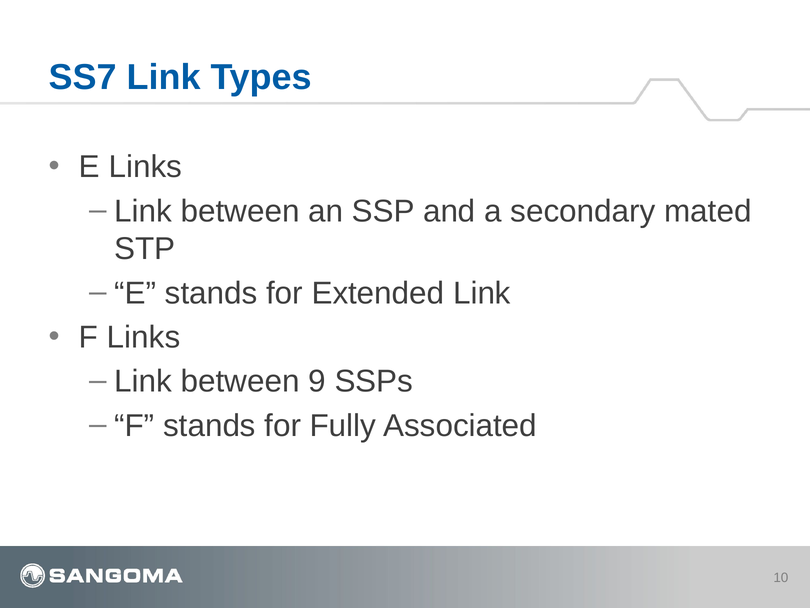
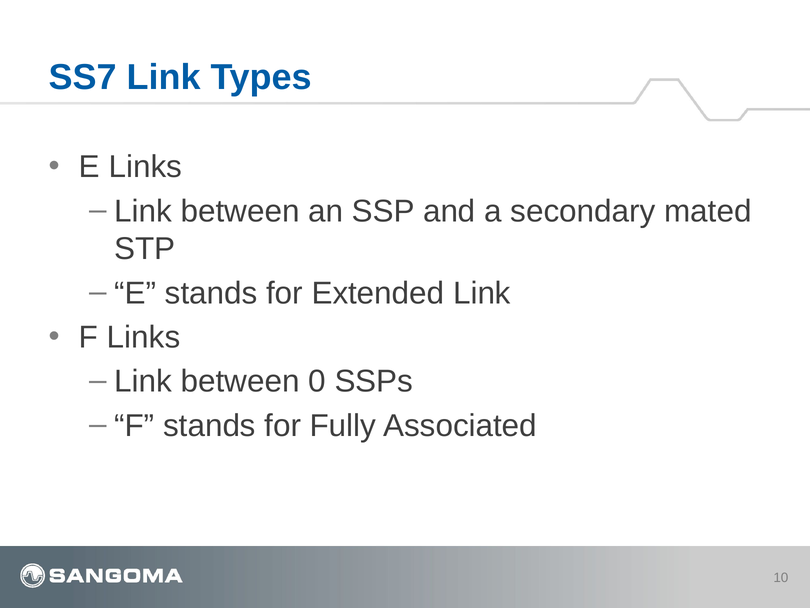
9: 9 -> 0 (317, 381)
